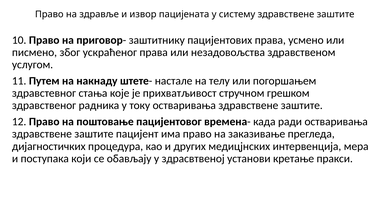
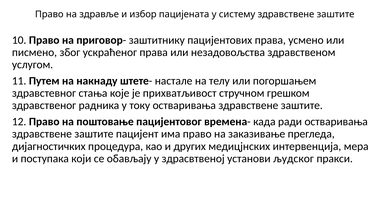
извор: извор -> избор (143, 14)
кретање: кретање -> људског (294, 159)
